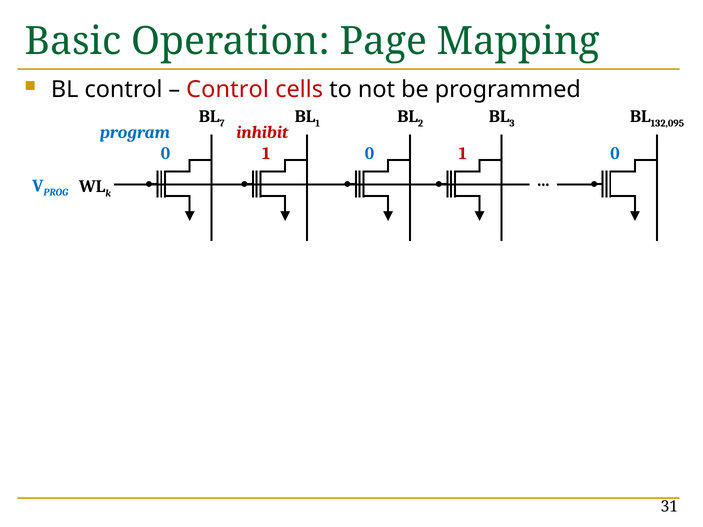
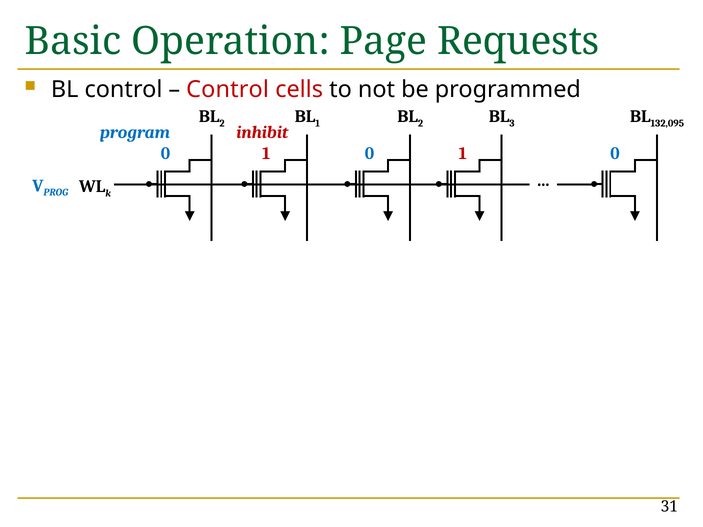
Mapping: Mapping -> Requests (518, 41)
7: 7 -> 2 (222, 123)
